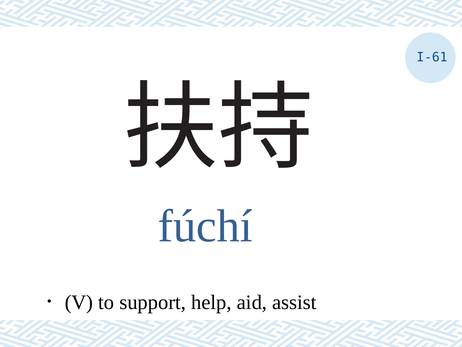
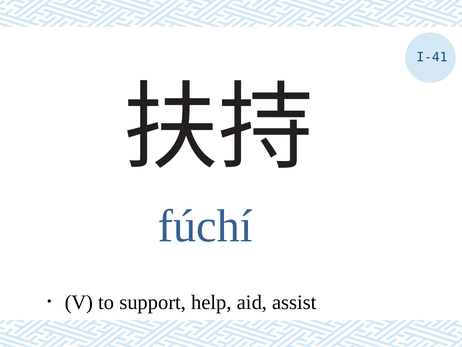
I-61: I-61 -> I-41 (432, 57)
